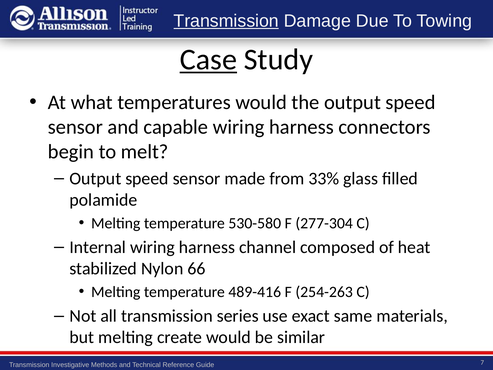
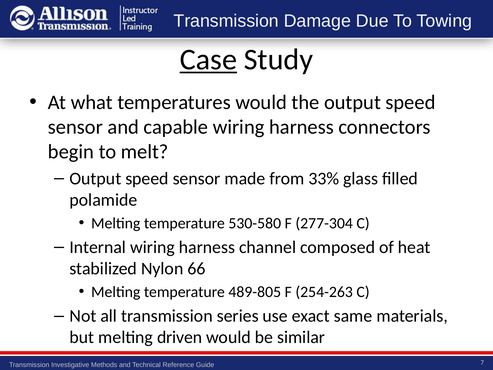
Transmission underline: present -> none (226, 21)
489-416: 489-416 -> 489-805 (255, 292)
create: create -> driven (180, 337)
